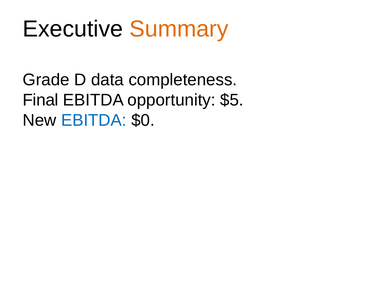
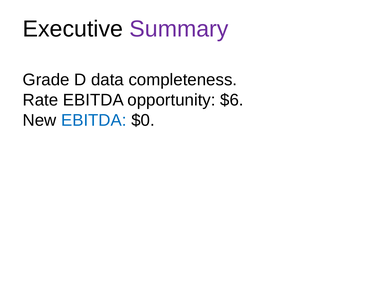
Summary colour: orange -> purple (179, 29)
Final: Final -> Rate (40, 100)
$5: $5 -> $6 (232, 100)
